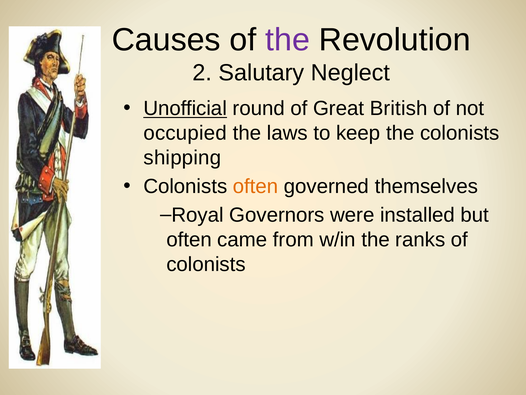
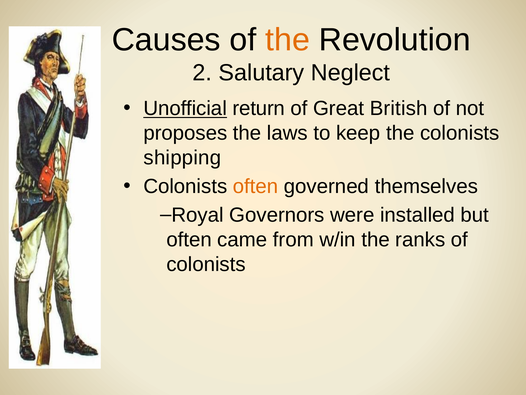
the colour: purple -> orange (288, 40)
round: round -> return (259, 108)
occupied: occupied -> proposes (185, 133)
